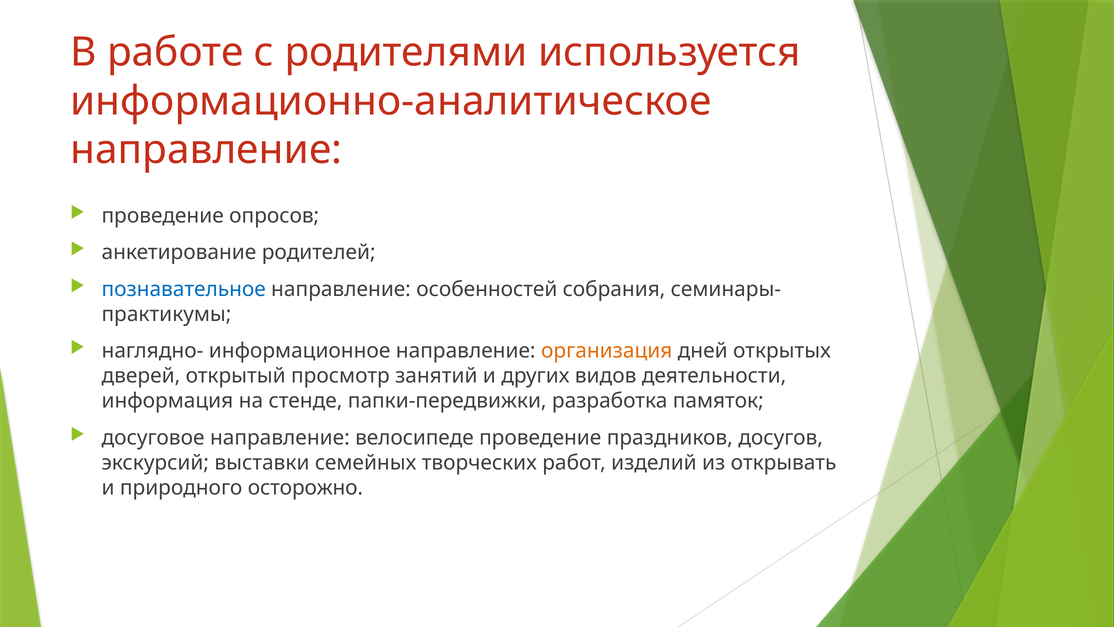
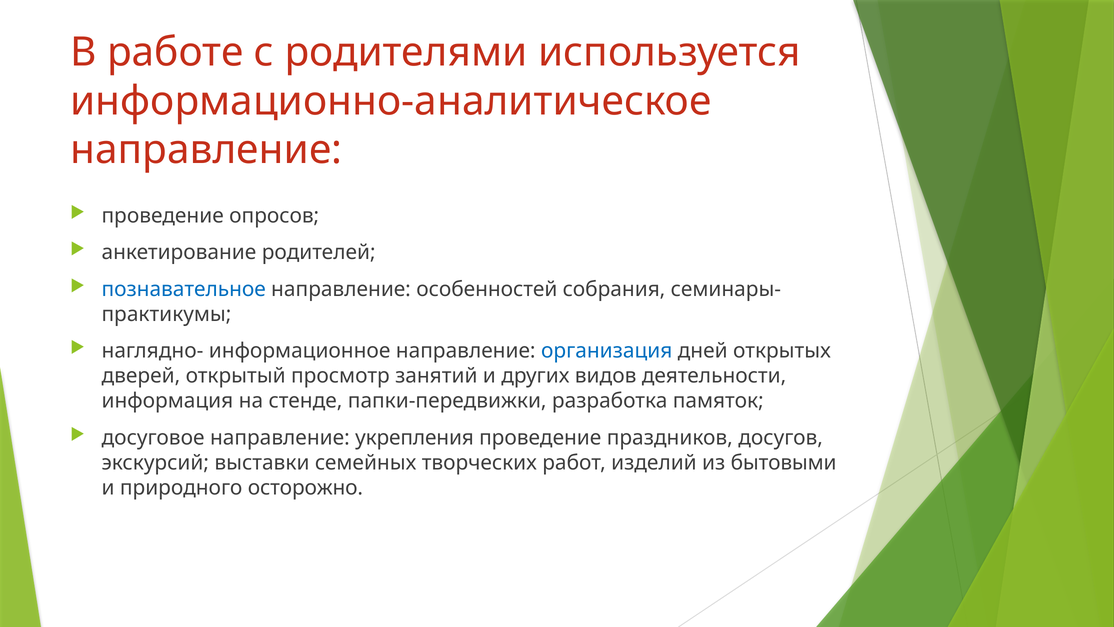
организация colour: orange -> blue (607, 351)
велосипеде: велосипеде -> укрепления (415, 437)
открывать: открывать -> бытовыми (784, 463)
